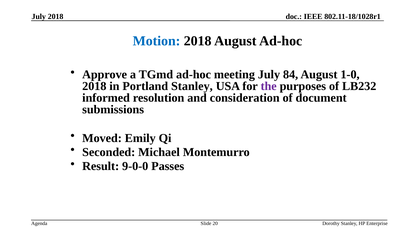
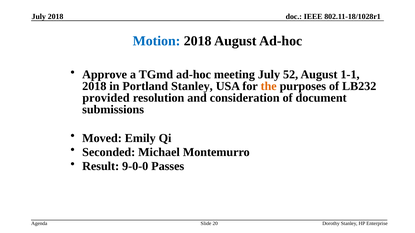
84: 84 -> 52 (291, 75)
1-0: 1-0 -> 1-1 (350, 75)
the colour: purple -> orange (269, 86)
informed: informed -> provided (106, 98)
